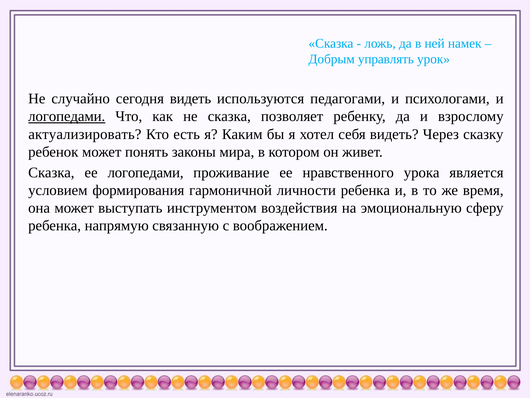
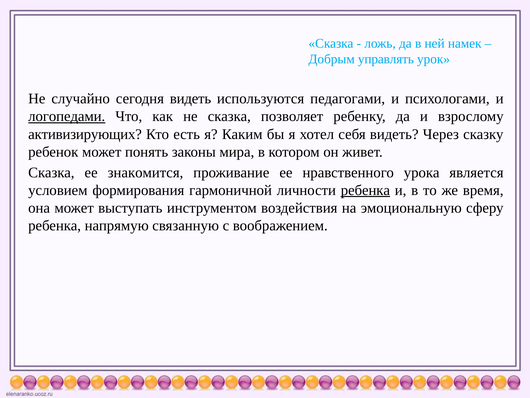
актуализировать: актуализировать -> активизирующих (85, 134)
ее логопедами: логопедами -> знакомится (146, 172)
ребенка underline: none -> present (365, 190)
